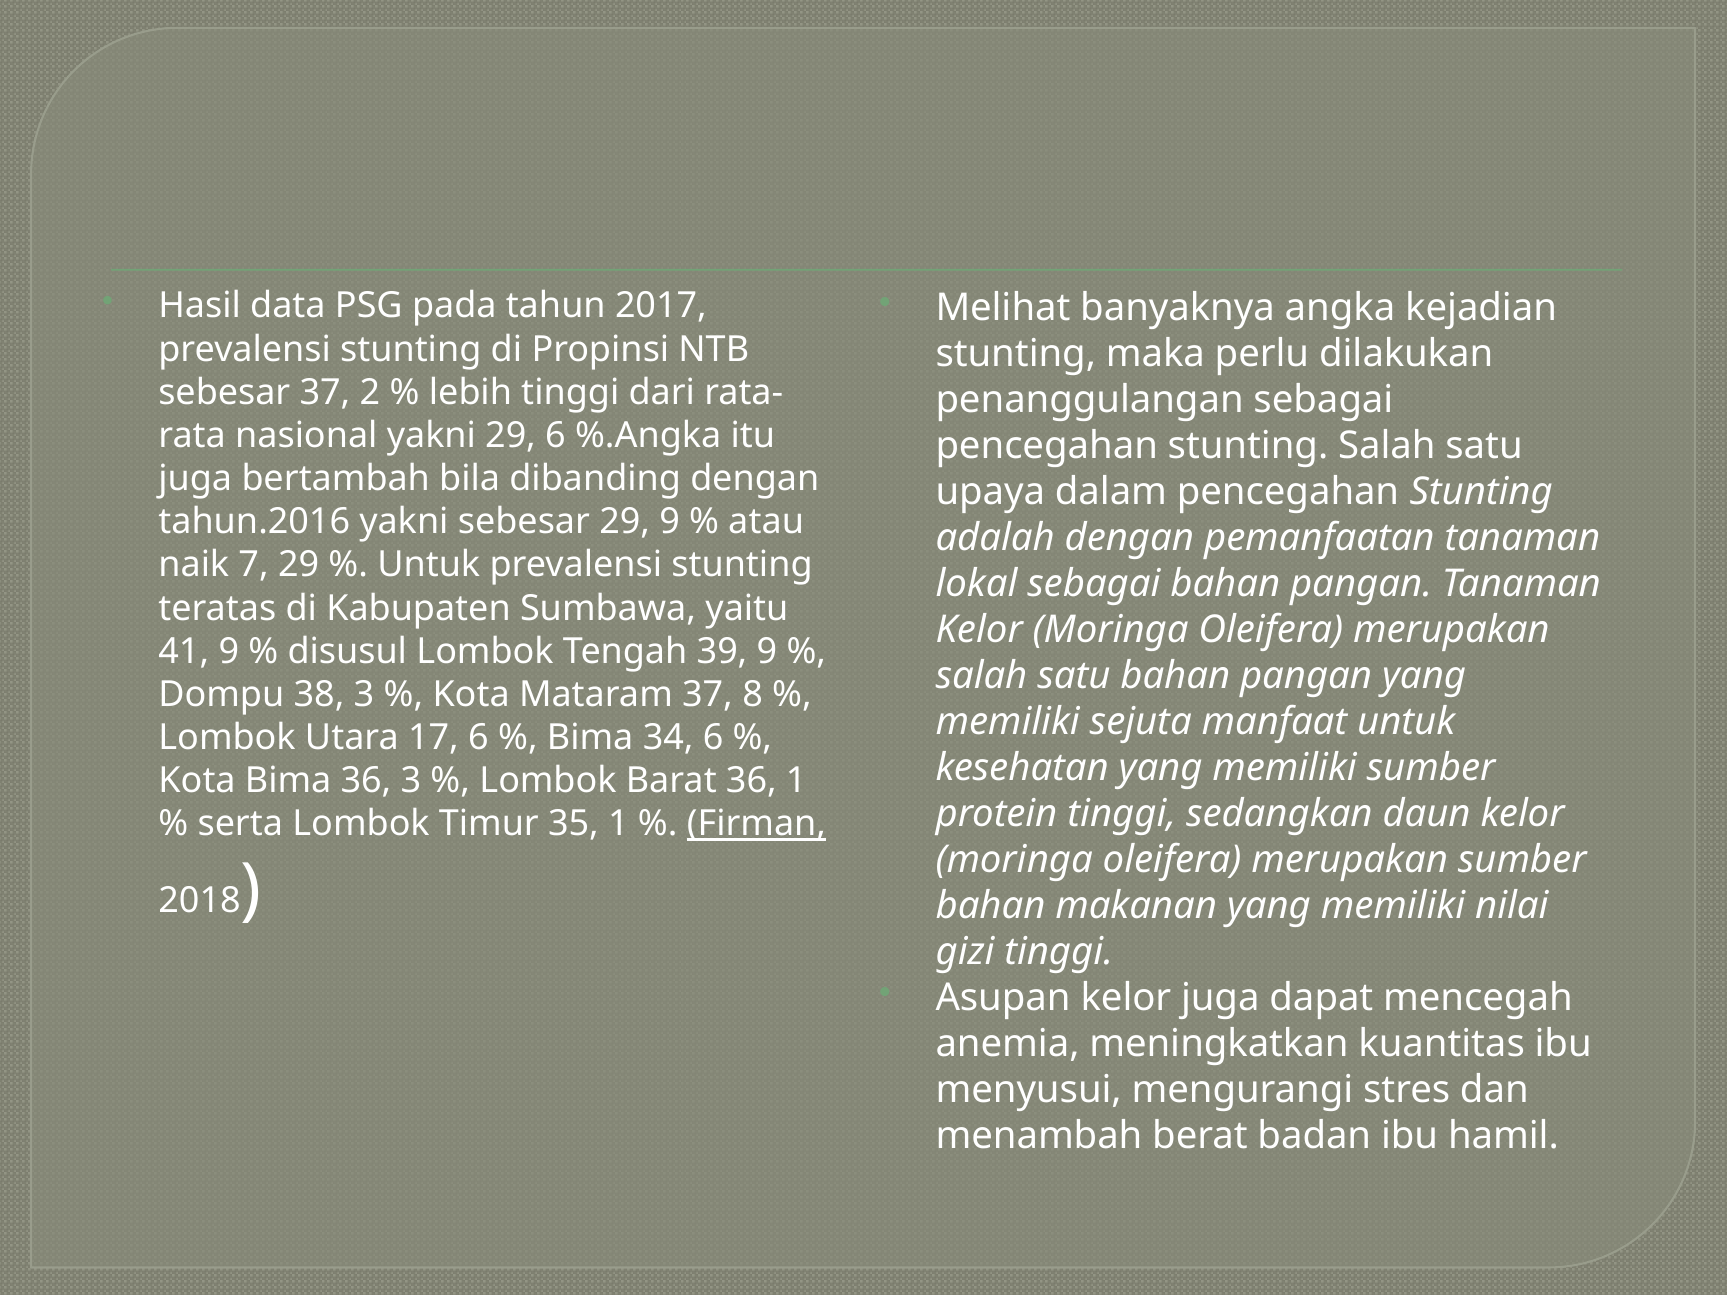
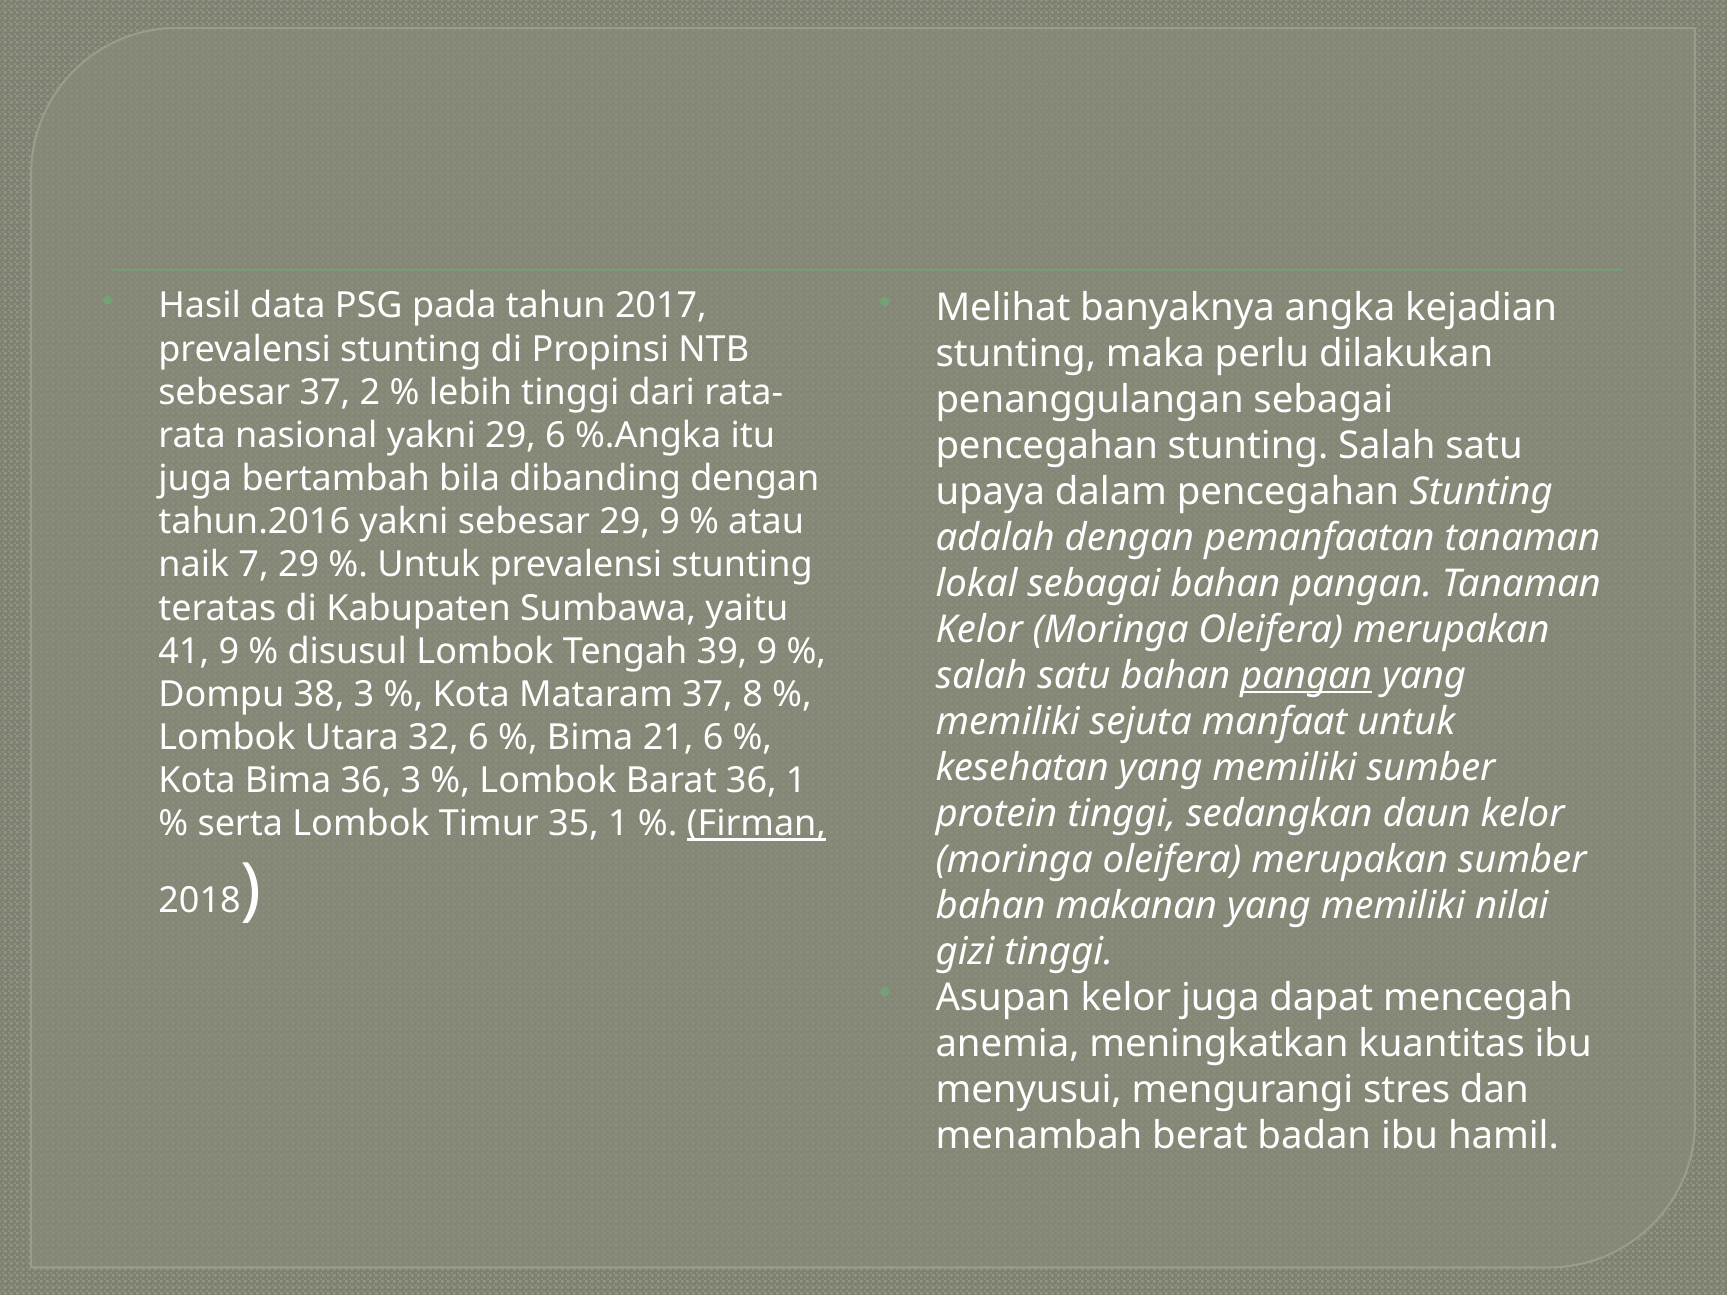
pangan underline: none -> present (1306, 676)
17: 17 -> 32 (434, 738)
34: 34 -> 21 (668, 738)
